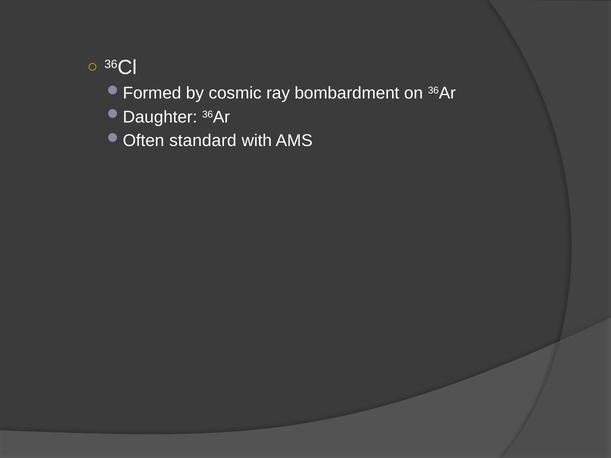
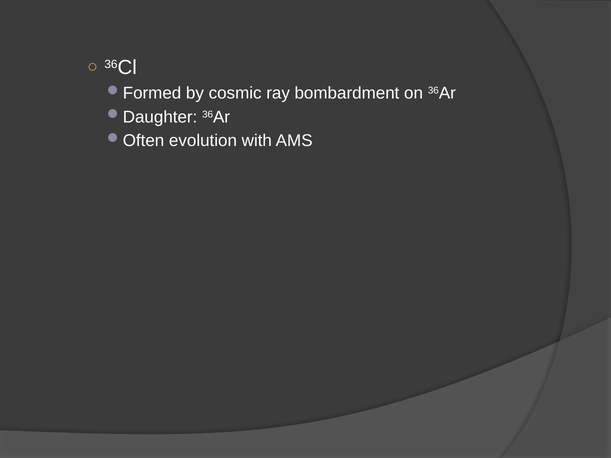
standard: standard -> evolution (203, 141)
